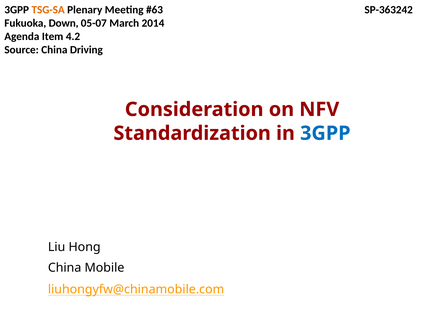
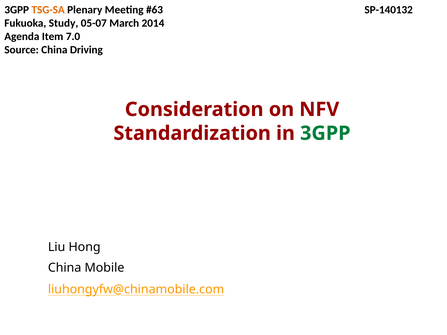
SP-363242: SP-363242 -> SP-140132 (389, 10)
Down: Down -> Study (64, 23)
4.2: 4.2 -> 7.0 (73, 36)
3GPP colour: blue -> green (325, 133)
